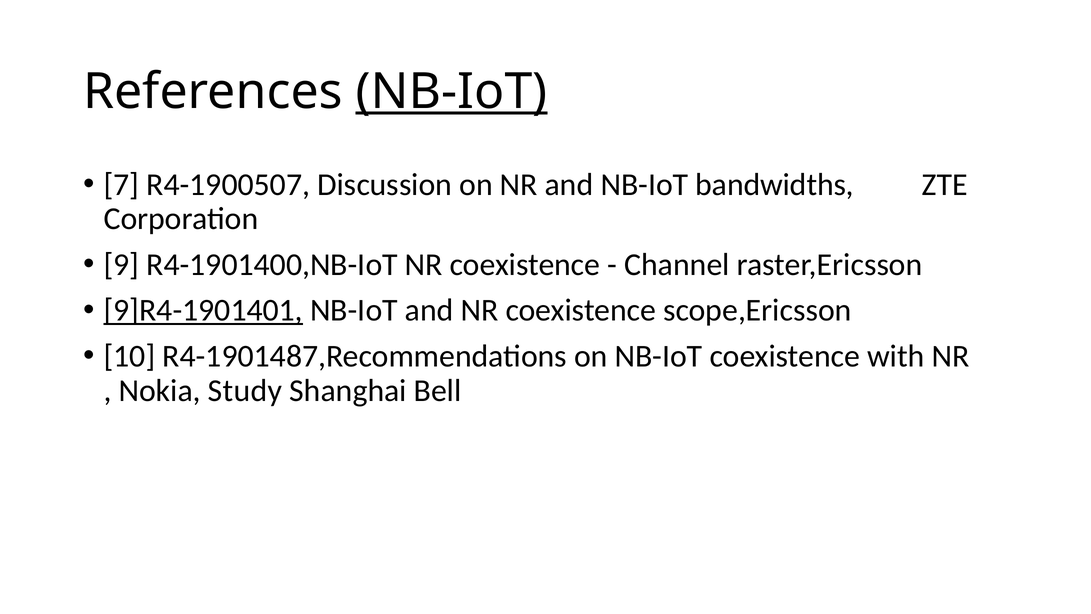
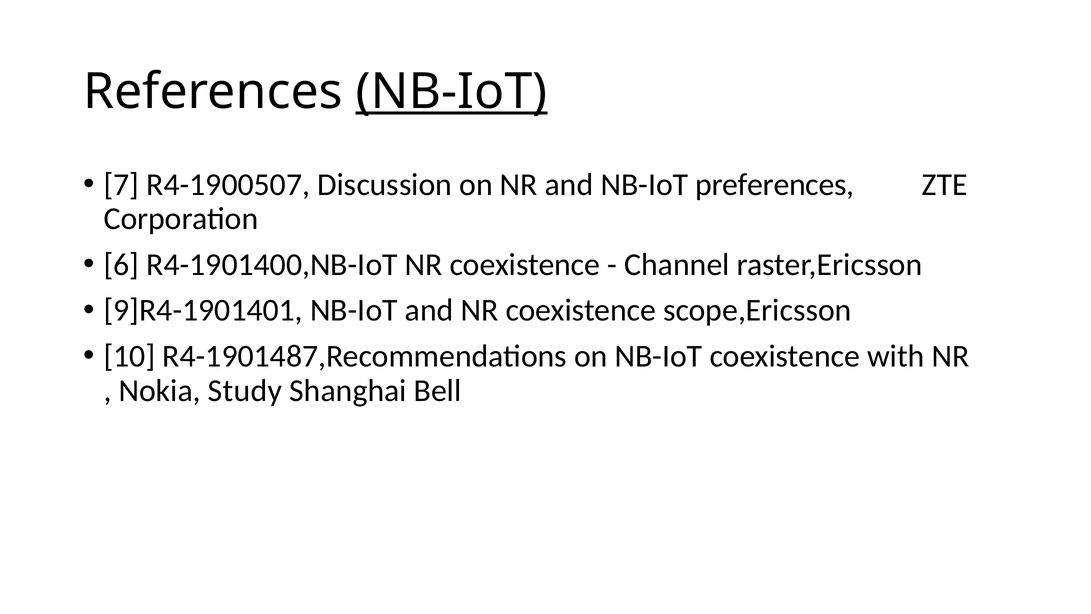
bandwidths: bandwidths -> preferences (775, 184)
9: 9 -> 6 (121, 265)
9]R4-1901401 underline: present -> none (203, 310)
